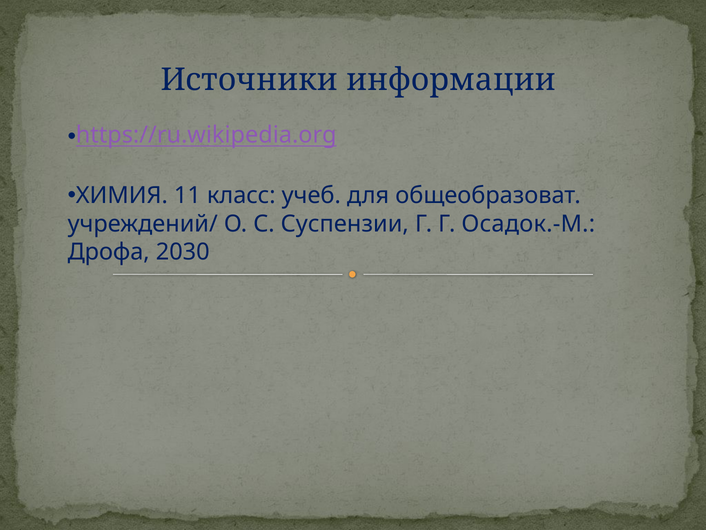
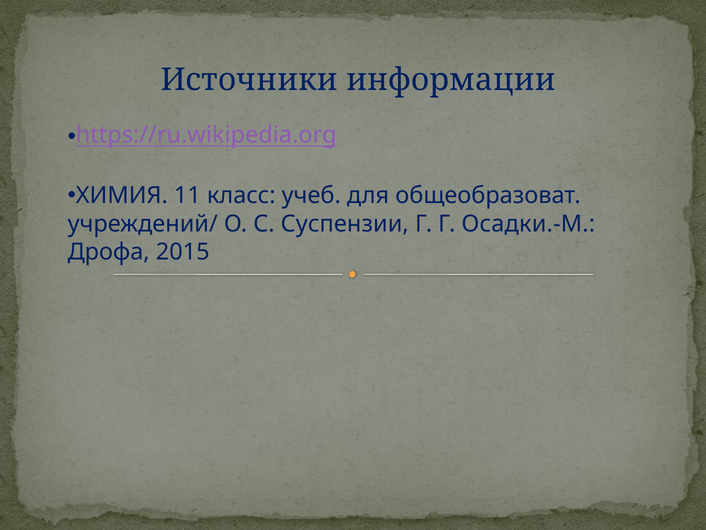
Осадок.-М: Осадок.-М -> Осадки.-М (528, 224)
2030: 2030 -> 2015 (183, 252)
